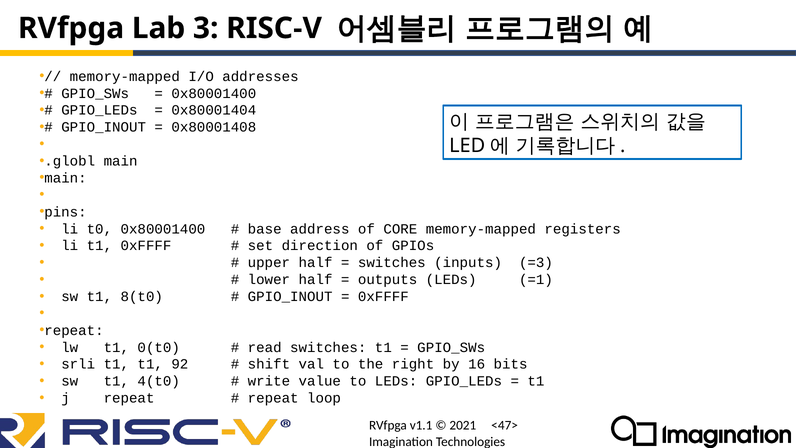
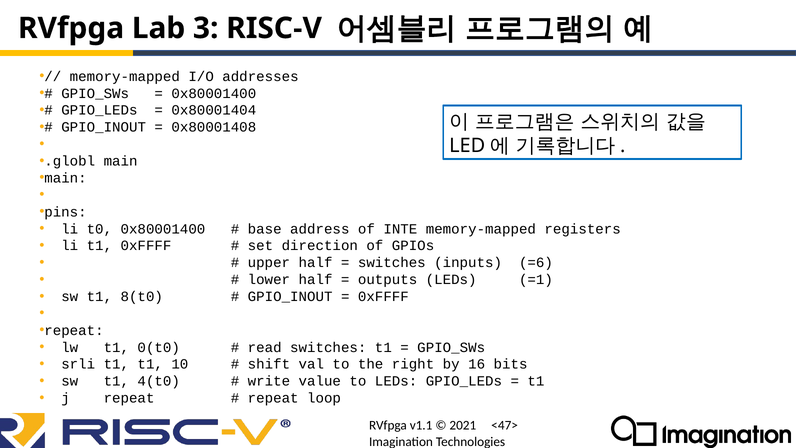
CORE: CORE -> INTE (400, 229)
=3: =3 -> =6 (536, 263)
92: 92 -> 10 (180, 364)
